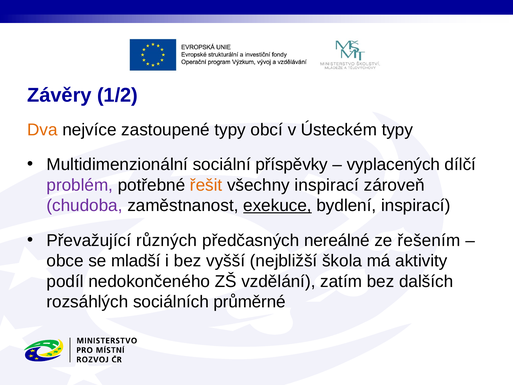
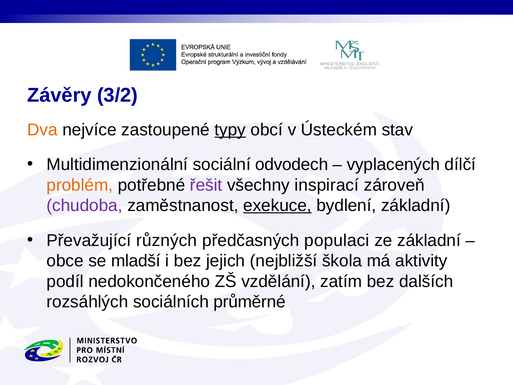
1/2: 1/2 -> 3/2 (117, 95)
typy underline: none -> present (230, 130)
Ústeckém typy: typy -> stav (397, 130)
příspěvky: příspěvky -> odvodech (292, 164)
problém colour: purple -> orange (80, 185)
řešit colour: orange -> purple (206, 185)
bydlení inspirací: inspirací -> základní (416, 205)
nereálné: nereálné -> populaci (337, 240)
ze řešením: řešením -> základní (429, 240)
vyšší: vyšší -> jejich (226, 261)
